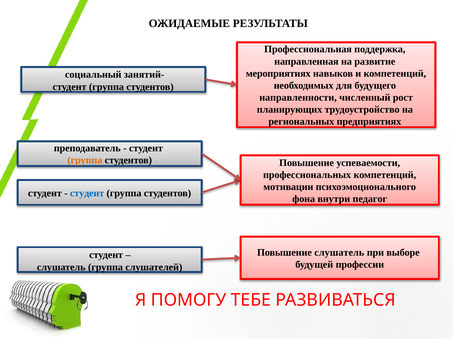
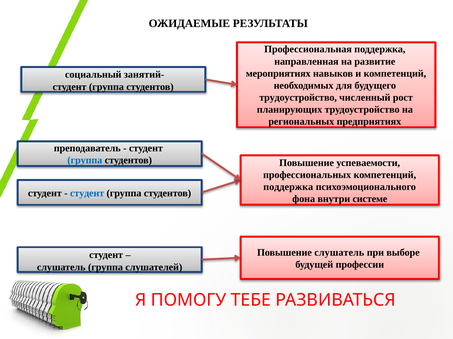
направленности: направленности -> трудоустройство (298, 98)
группа colour: orange -> blue (85, 161)
мотивации: мотивации -> поддержка (288, 187)
педагог: педагог -> системе (370, 199)
